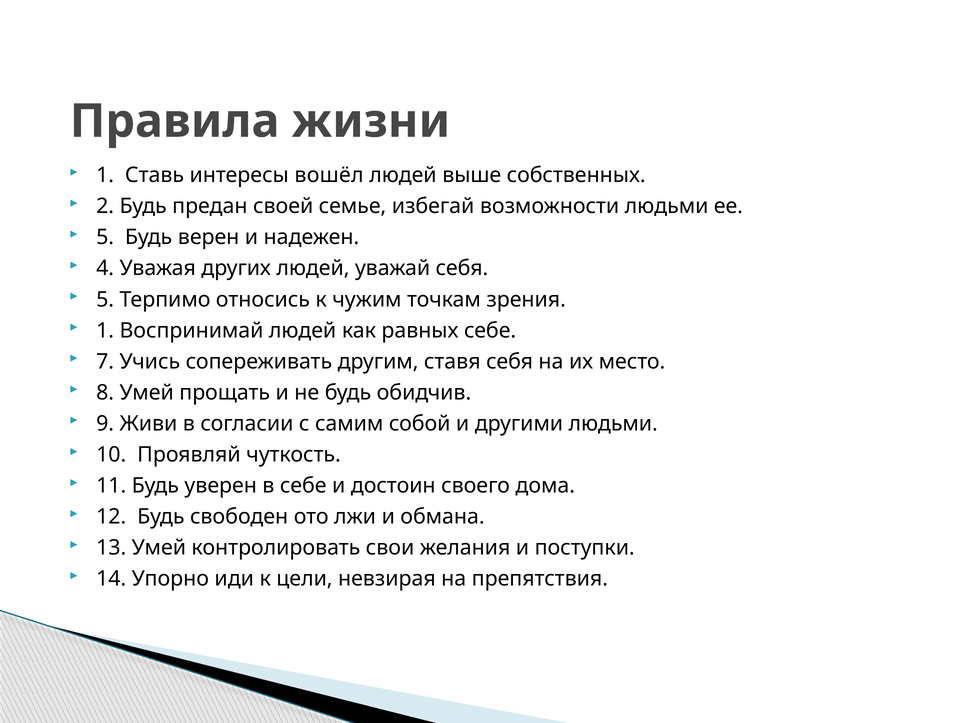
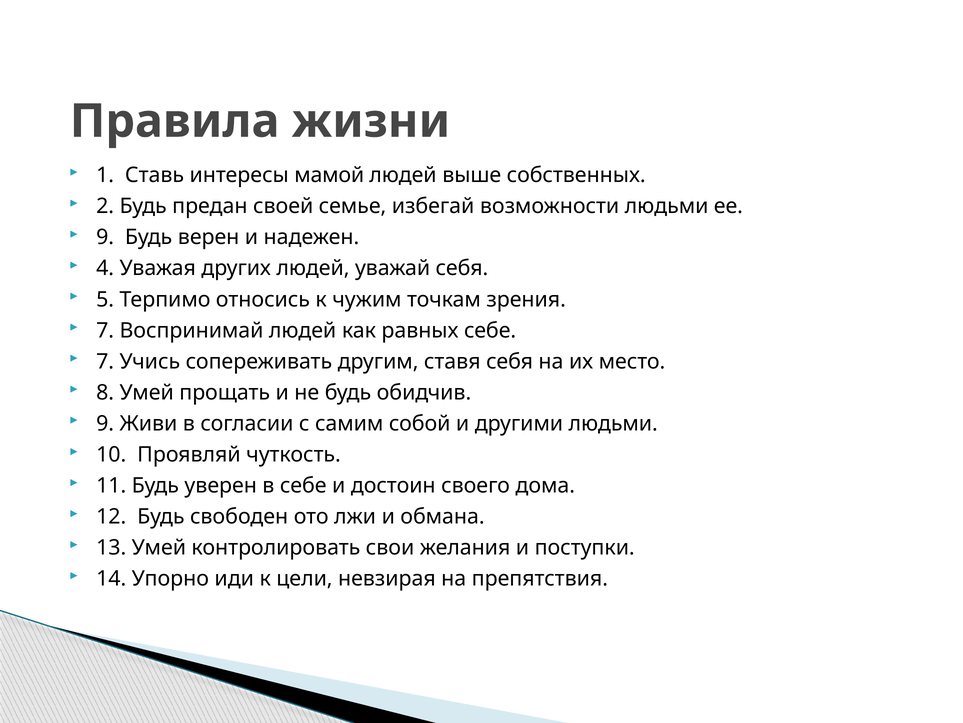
вошёл: вошёл -> мамой (329, 175)
5: 5 -> 9 (105, 237)
1: 1 -> 7 (105, 330)
